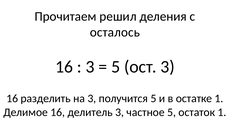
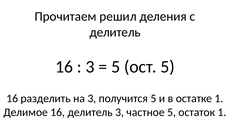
осталось: осталось -> делитель (115, 32)
ост 3: 3 -> 5 (168, 67)
